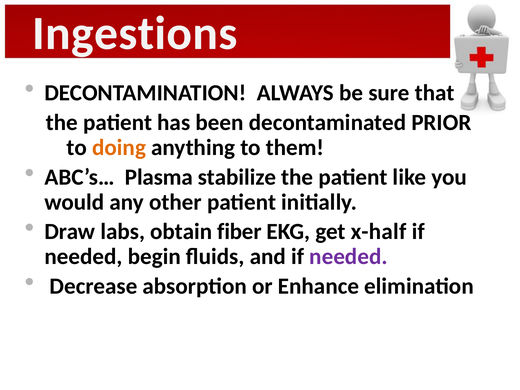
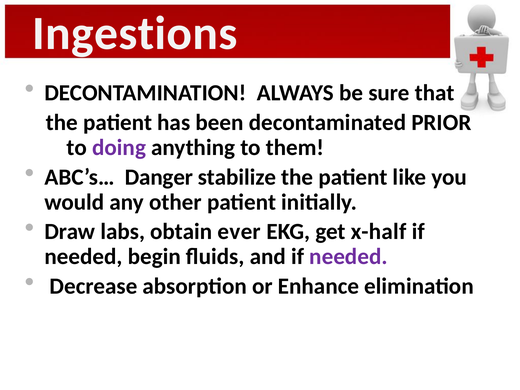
doing colour: orange -> purple (119, 147)
Plasma: Plasma -> Danger (159, 177)
fiber: fiber -> ever (239, 232)
